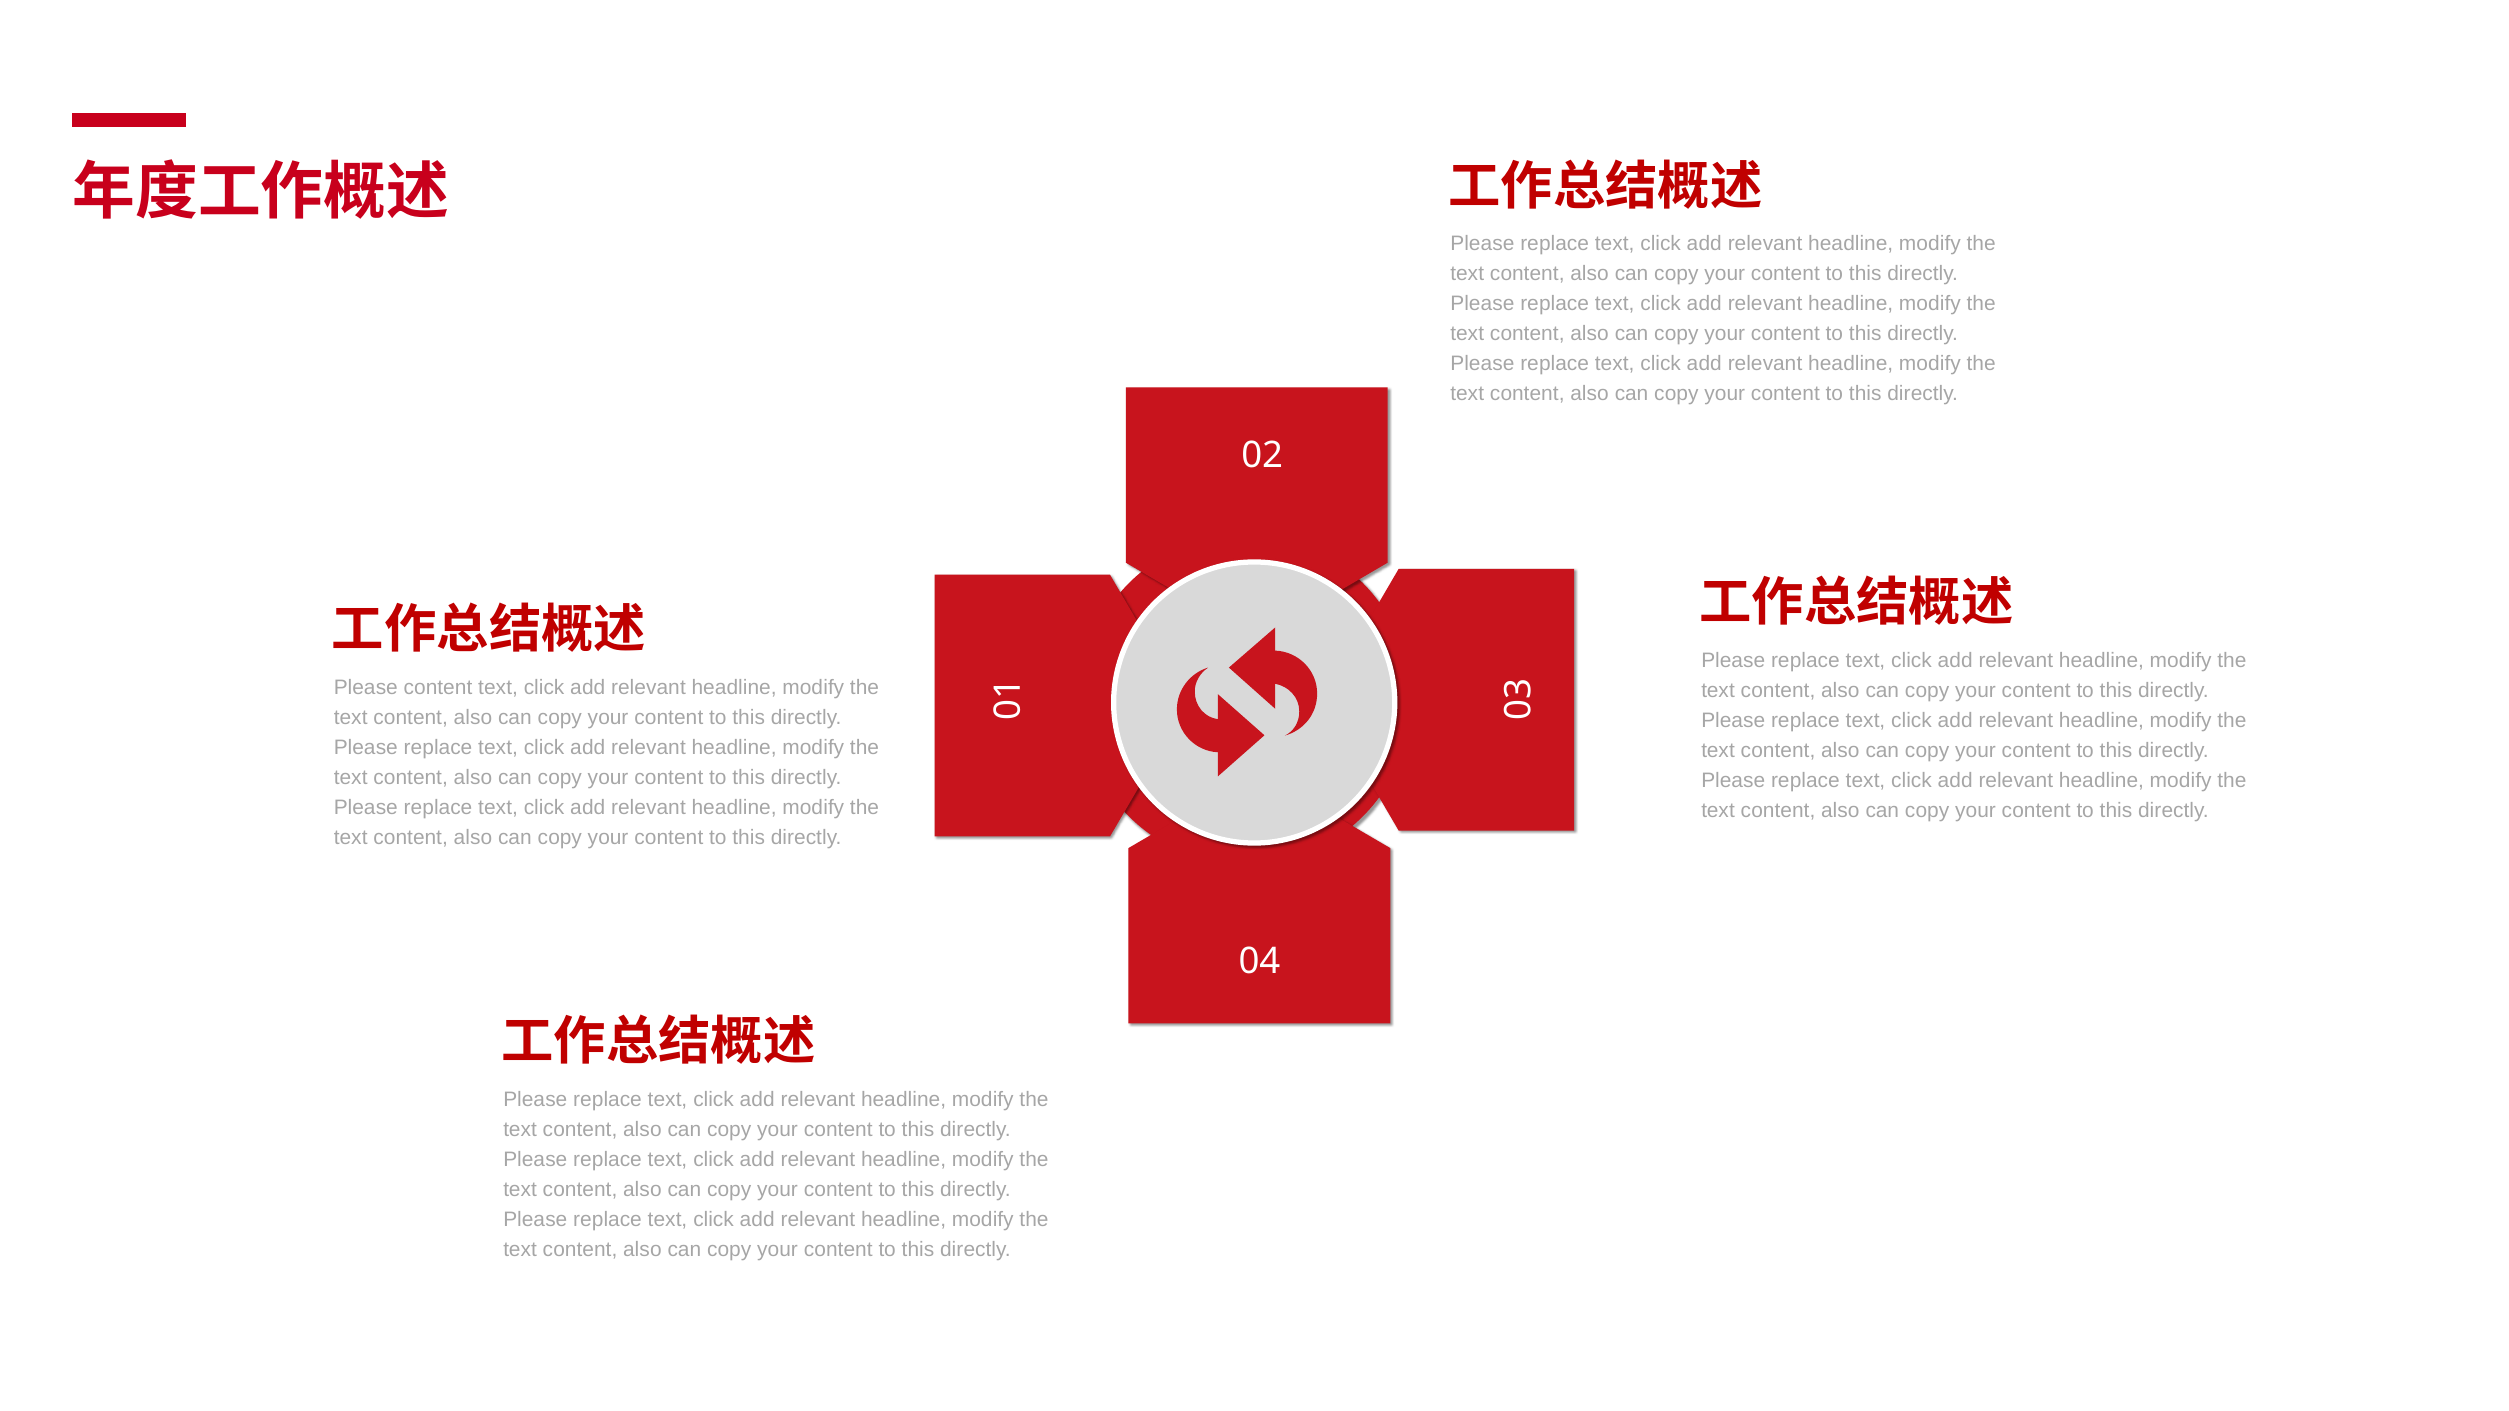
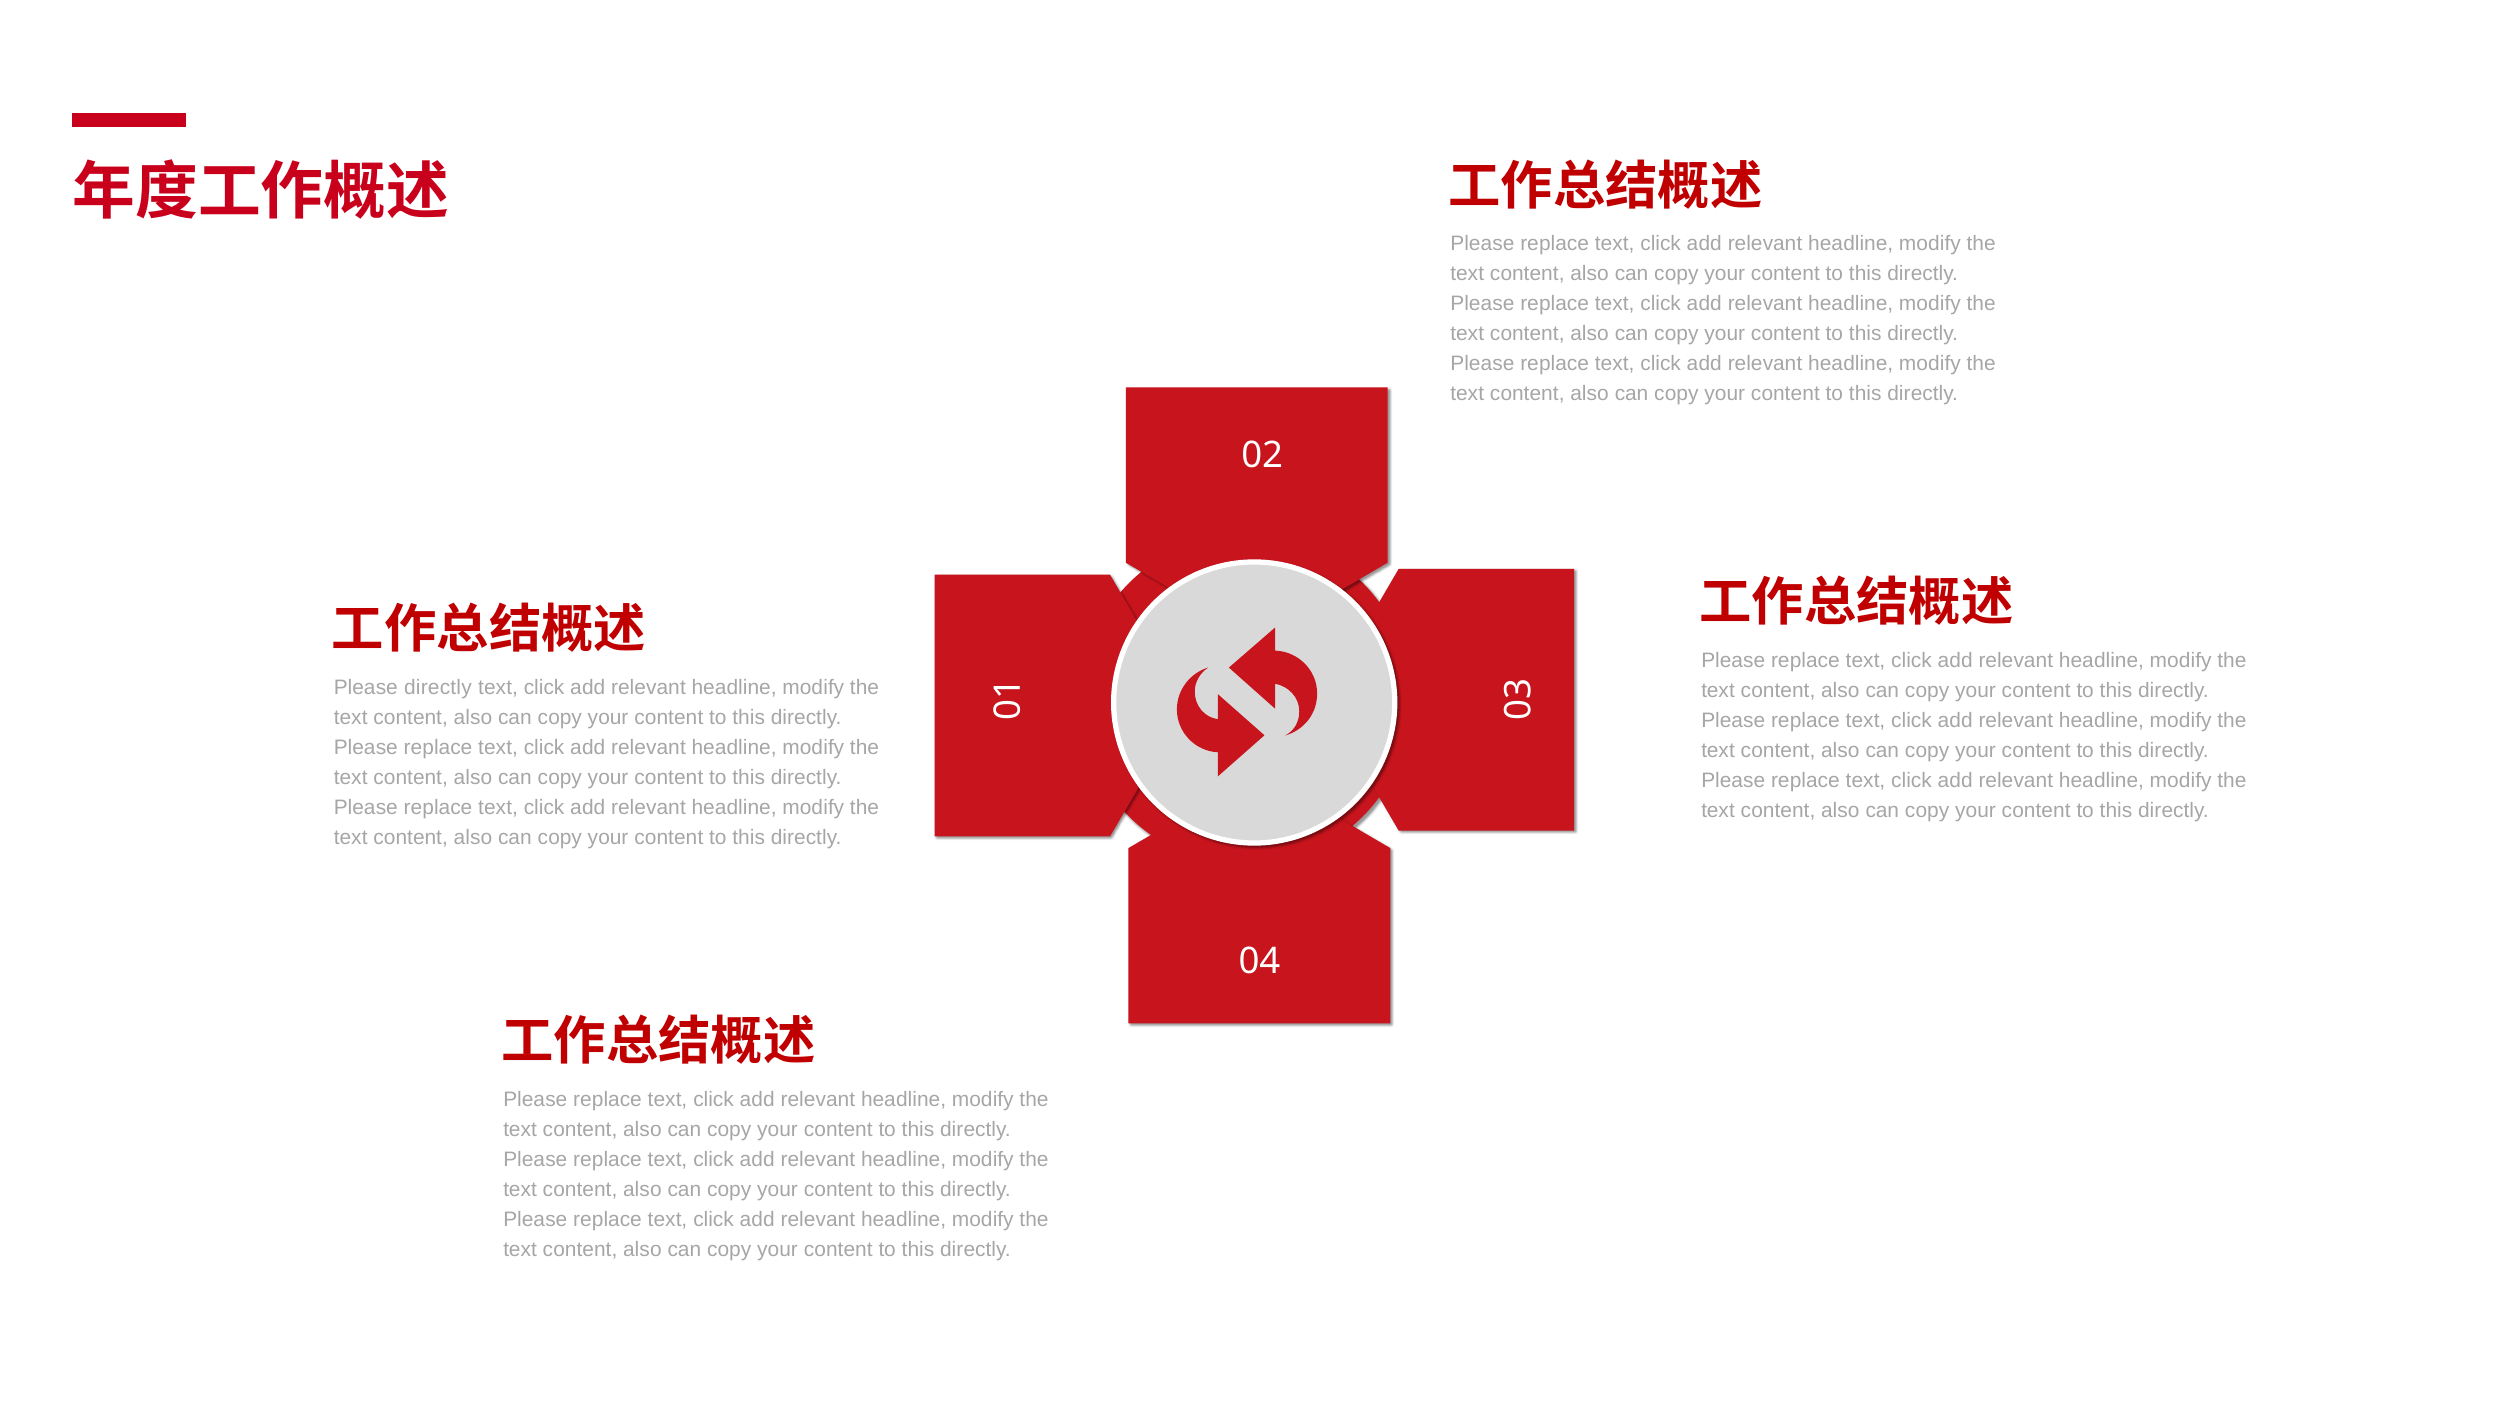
Please content: content -> directly (438, 688)
